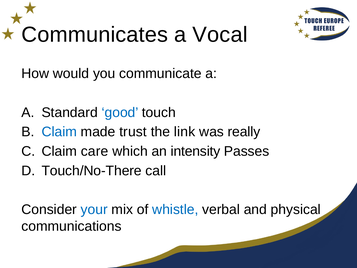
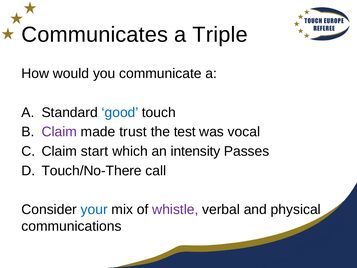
Vocal: Vocal -> Triple (220, 35)
Claim colour: blue -> purple (59, 132)
link: link -> test (185, 132)
really: really -> vocal (244, 132)
care: care -> start (95, 151)
whistle colour: blue -> purple (175, 209)
